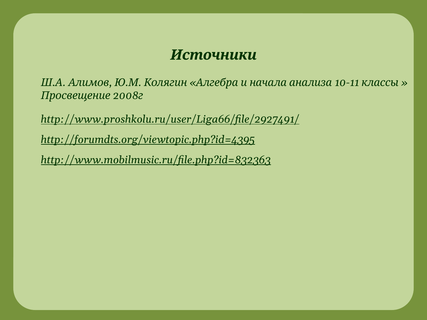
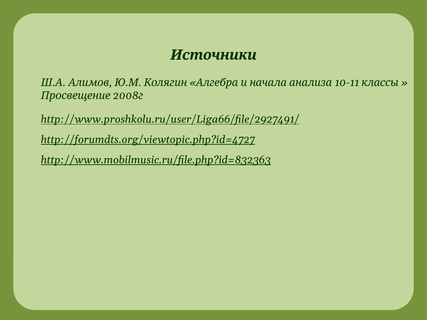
http://forumdts.org/viewtopic.php?id=4395: http://forumdts.org/viewtopic.php?id=4395 -> http://forumdts.org/viewtopic.php?id=4727 (148, 140)
